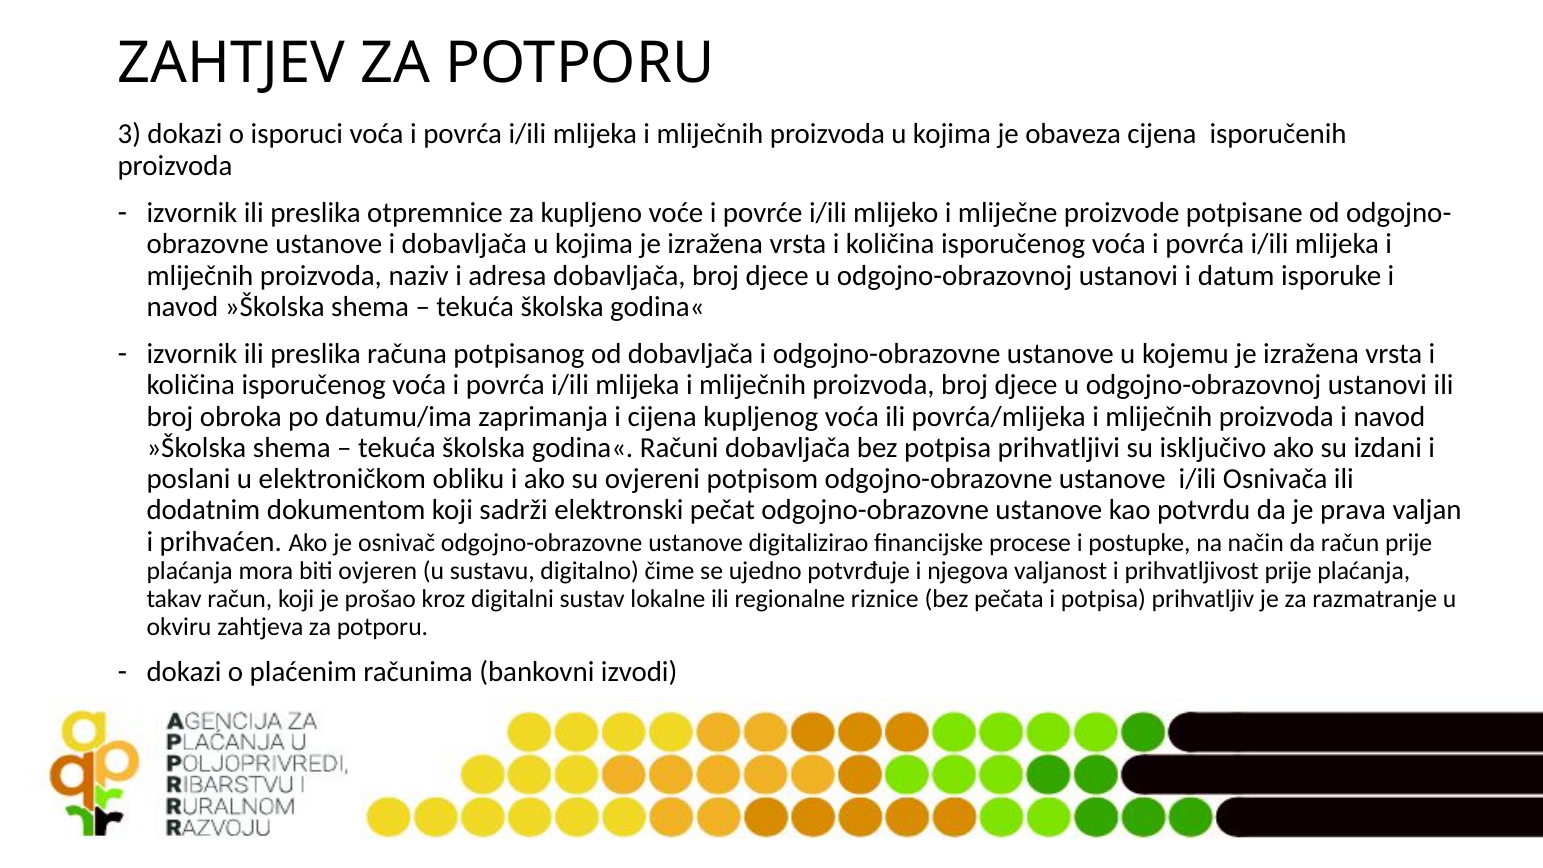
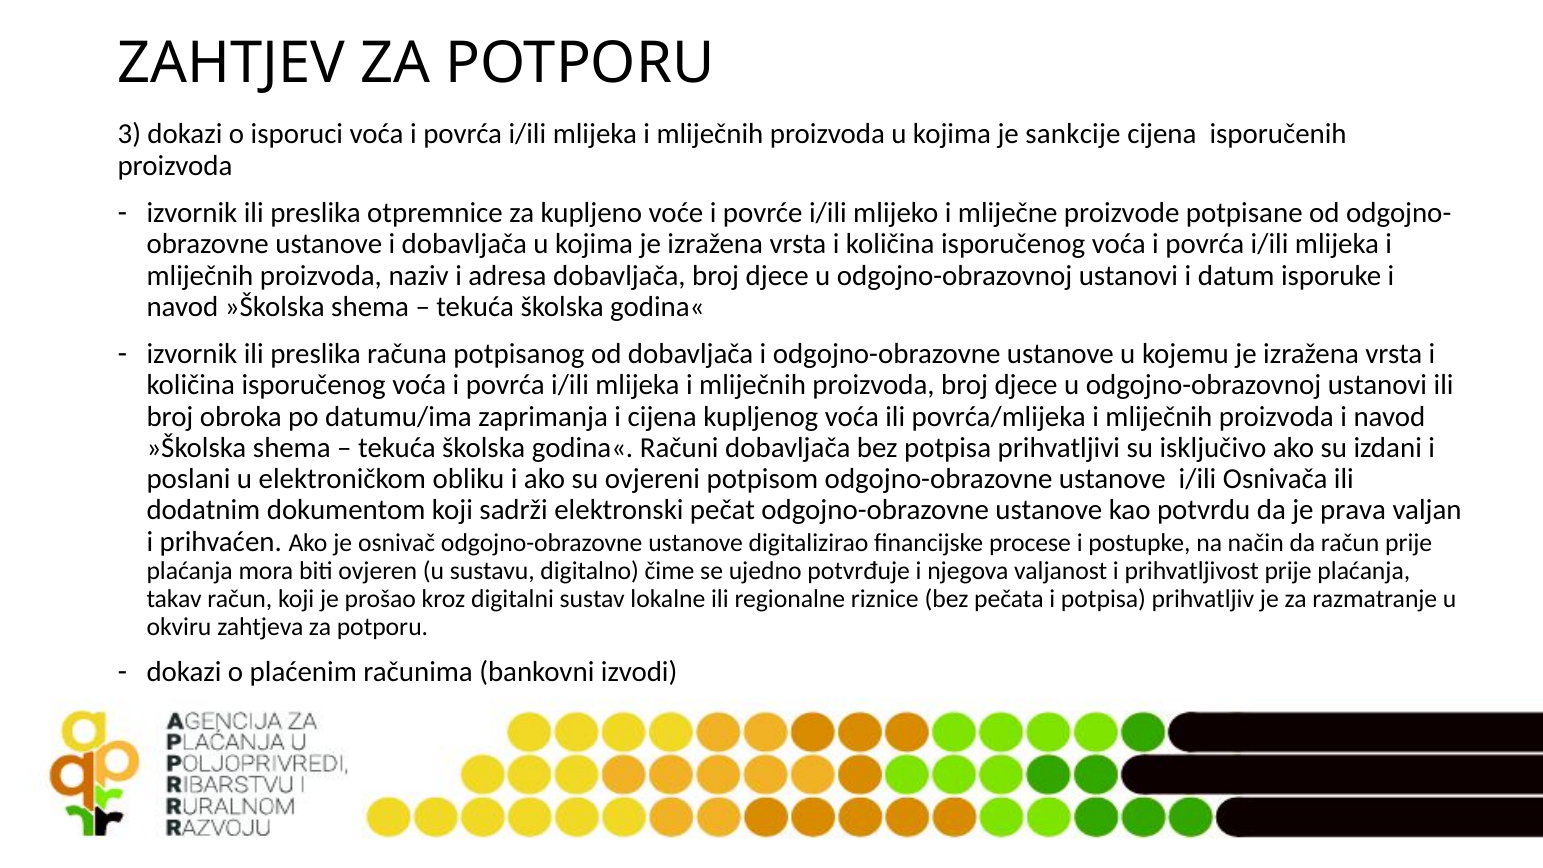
obaveza: obaveza -> sankcije (1073, 134)
